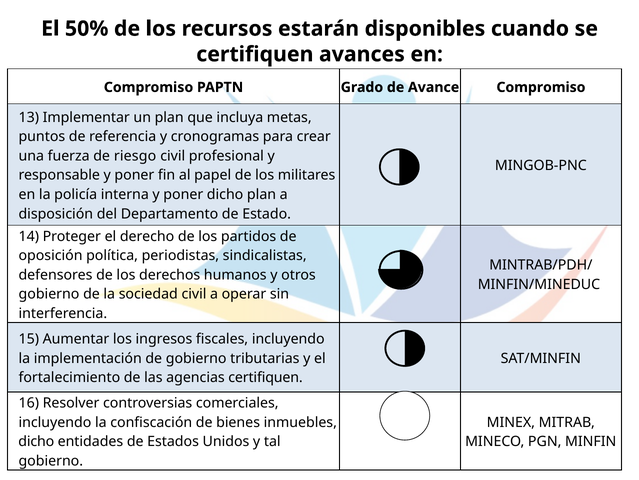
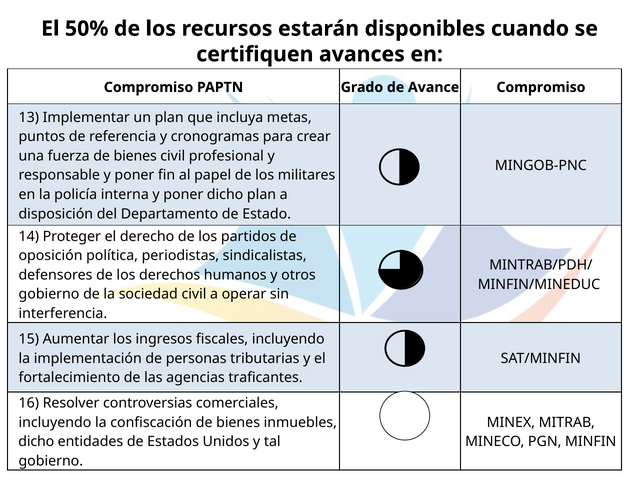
fuerza de riesgo: riesgo -> bienes (135, 156)
de gobierno: gobierno -> personas (196, 358)
agencias certifiquen: certifiquen -> traficantes (265, 377)
